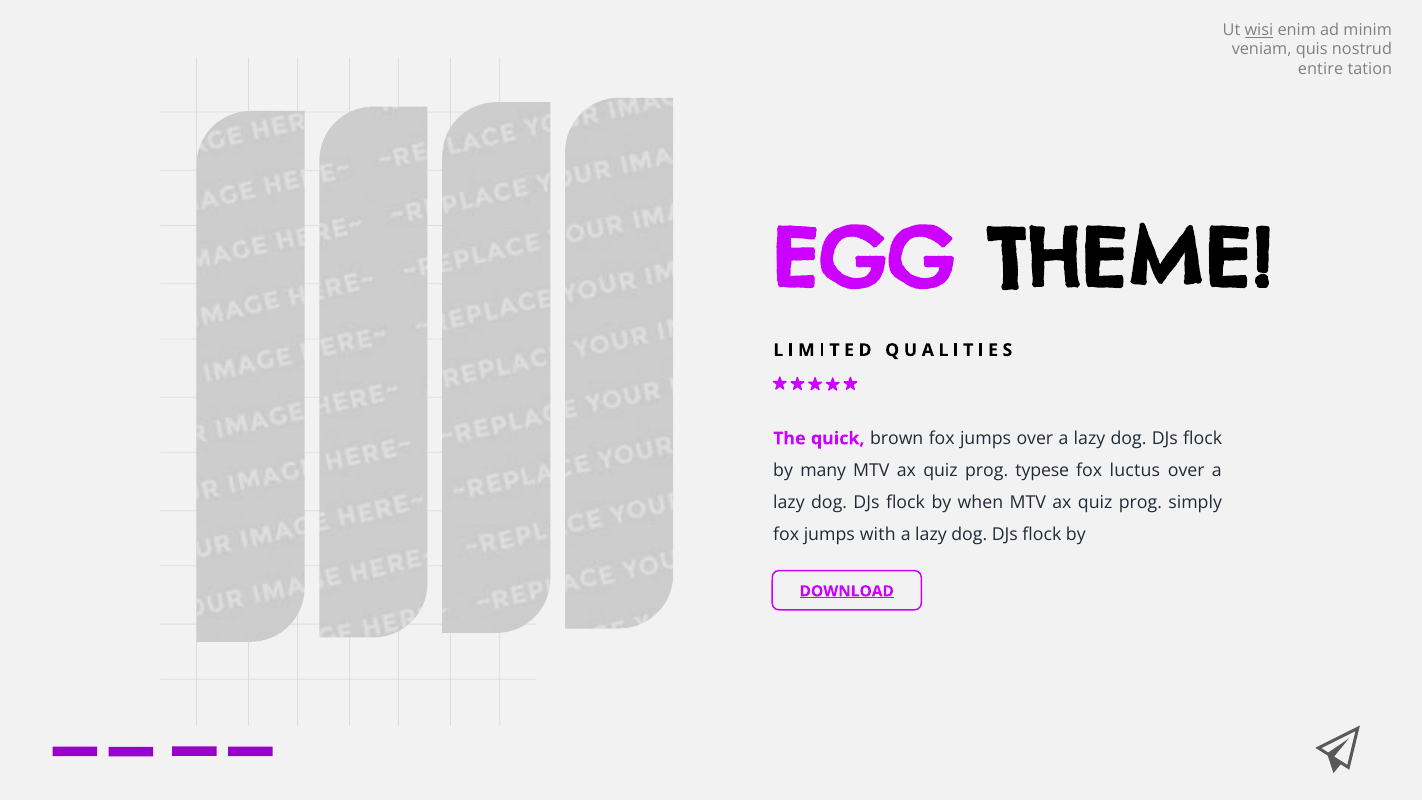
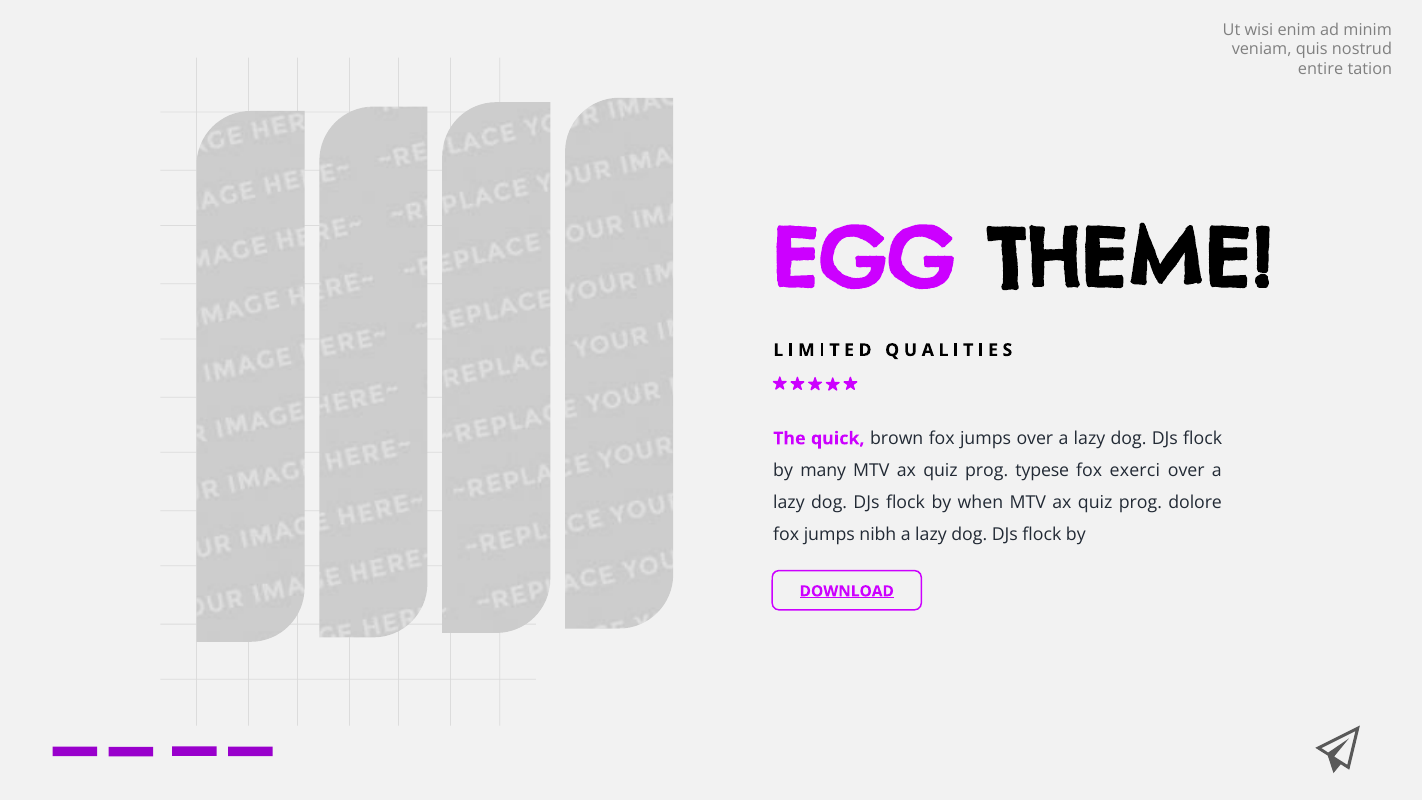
wisi underline: present -> none (1259, 30)
luctus: luctus -> exerci (1135, 470)
simply: simply -> dolore (1195, 502)
with: with -> nibh (878, 534)
